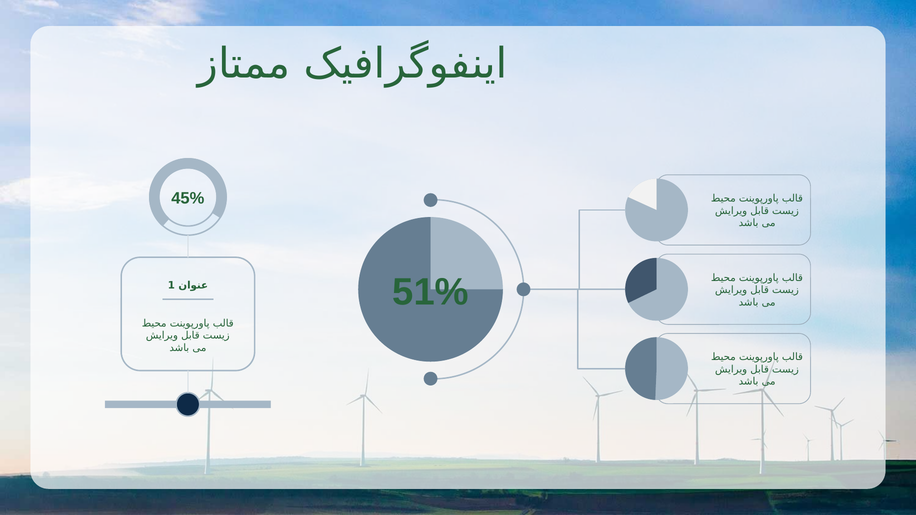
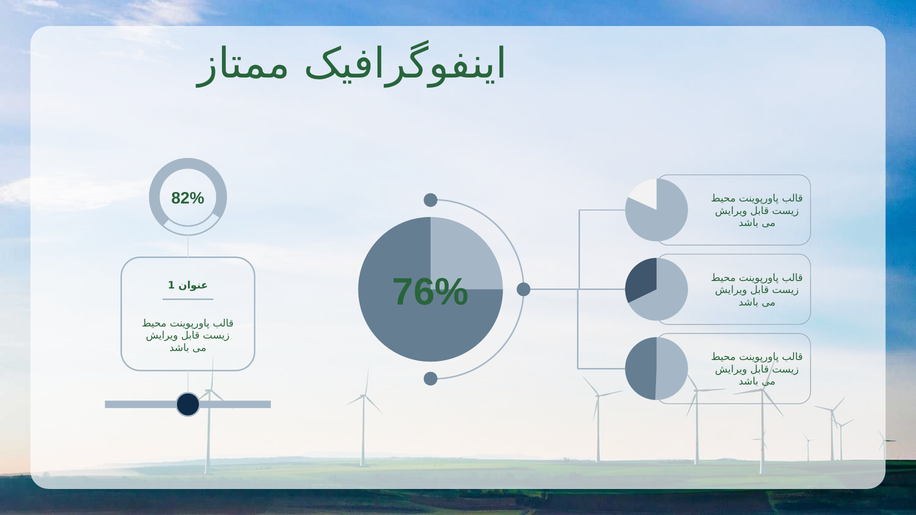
45%: 45% -> 82% (188, 198)
51%: 51% -> 76% (431, 292)
